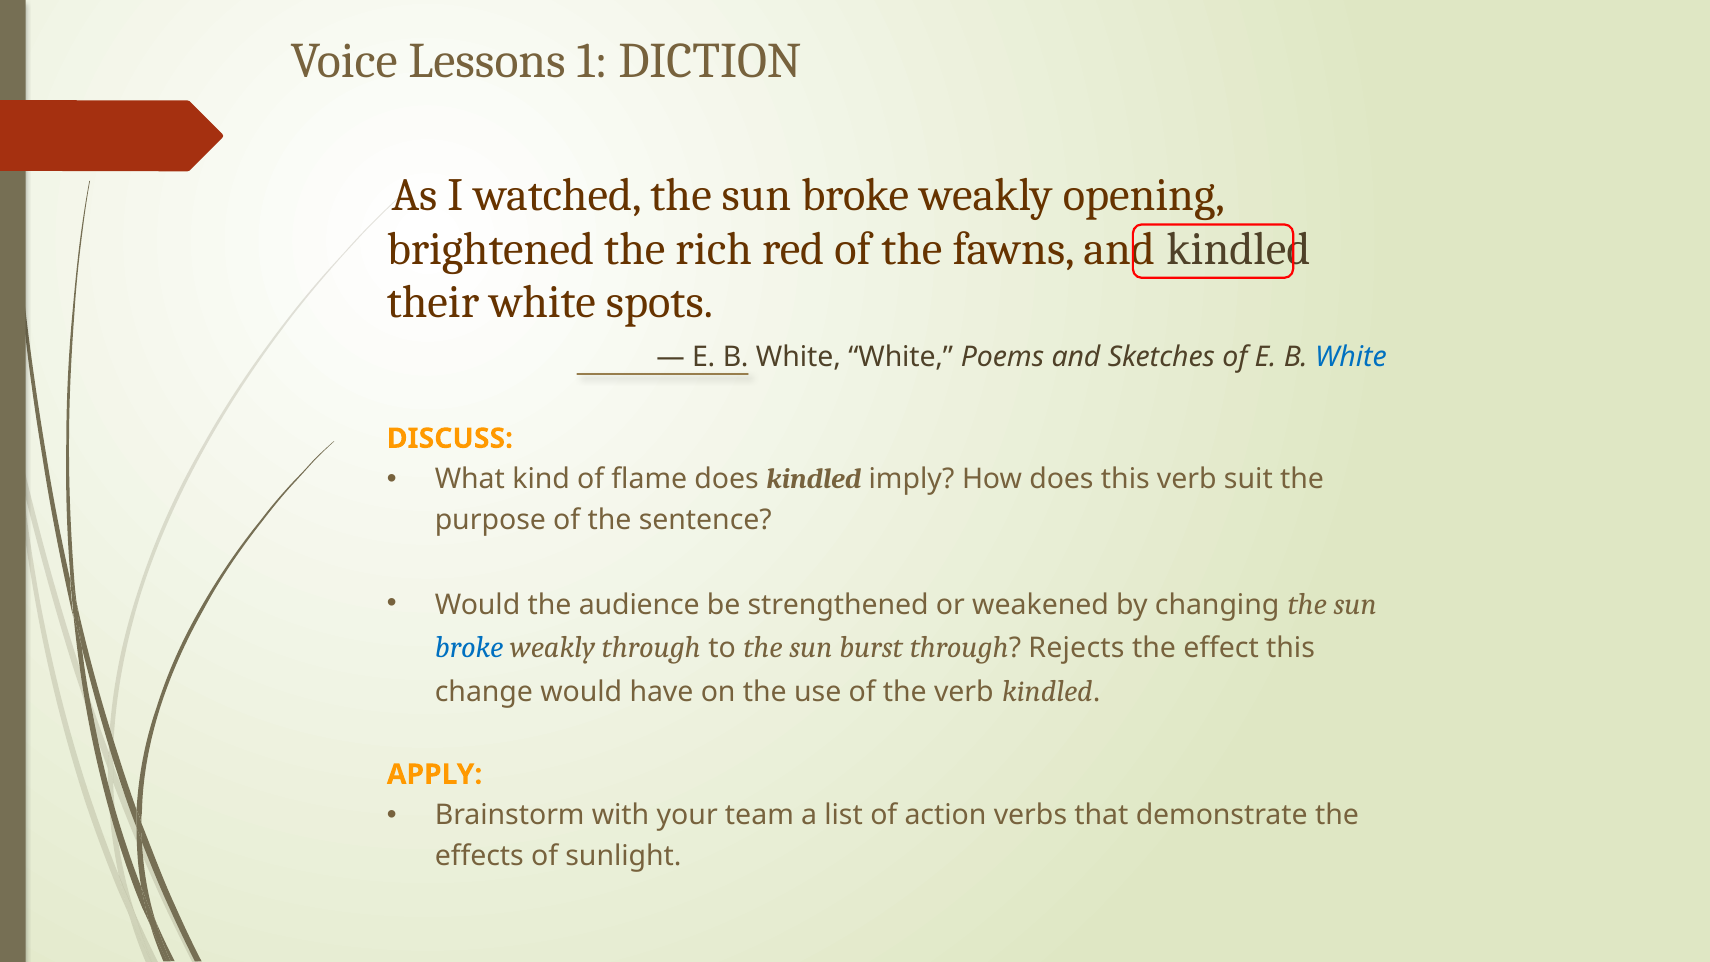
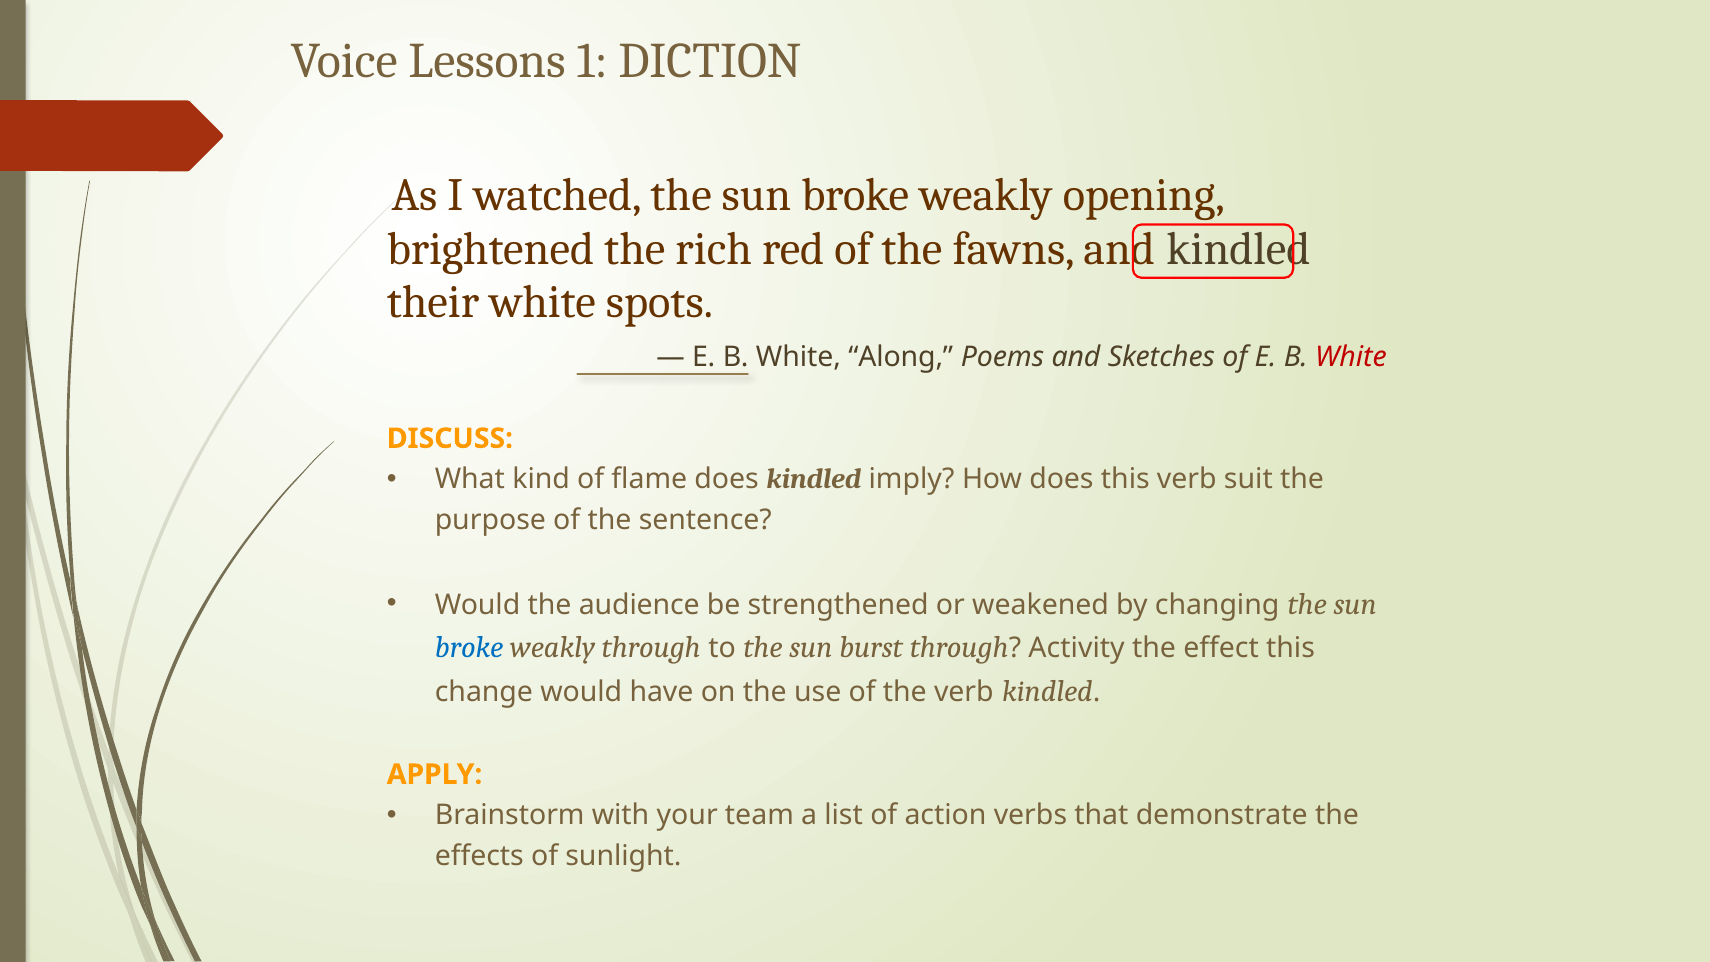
White White: White -> Along (901, 357)
White colour: blue -> red (1351, 357)
Rejects: Rejects -> Activity (1077, 648)
